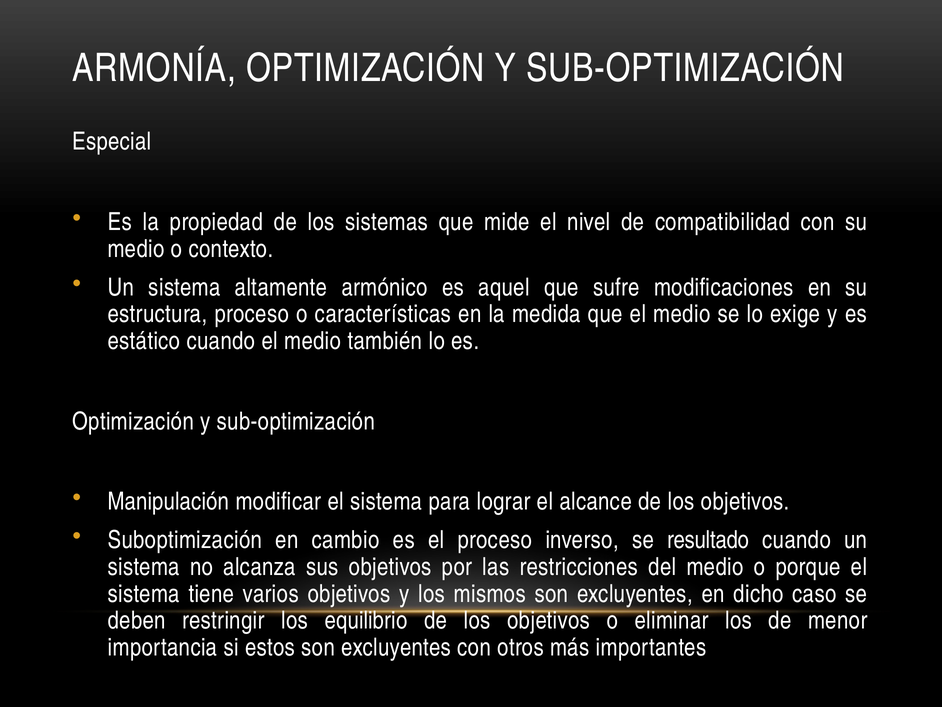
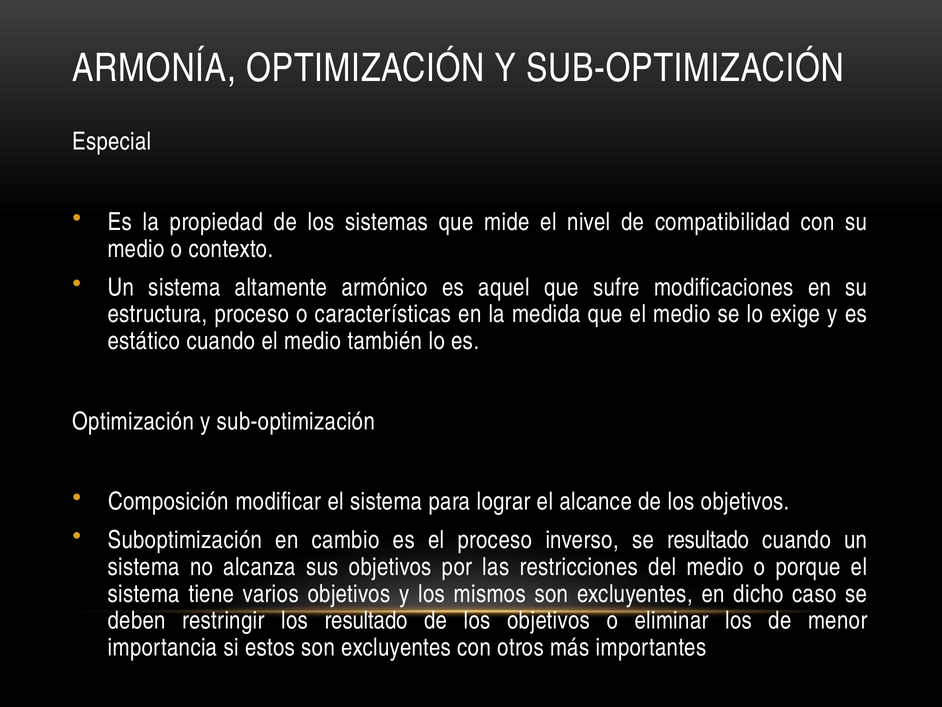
Manipulación: Manipulación -> Composición (168, 501)
los equilibrio: equilibrio -> resultado (366, 620)
